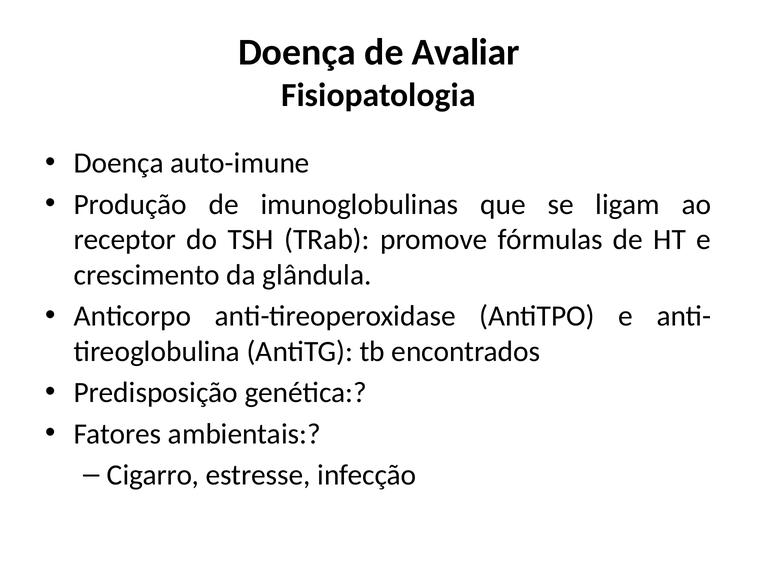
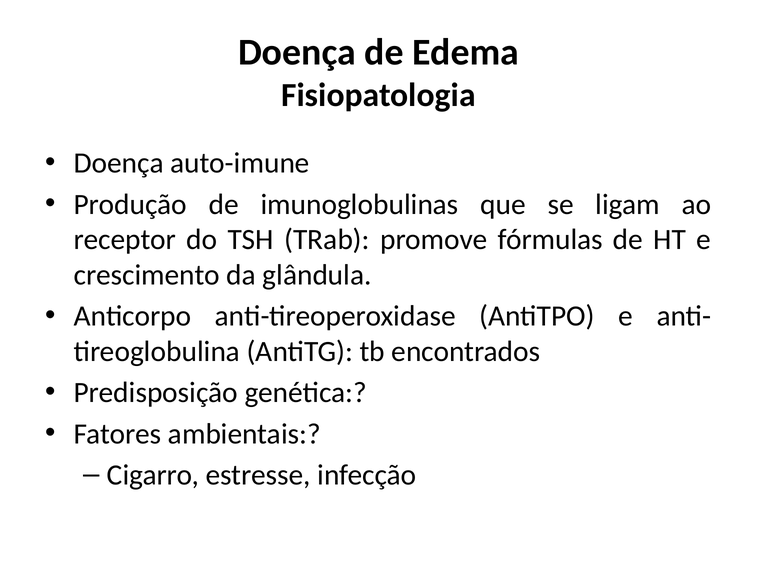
Avaliar: Avaliar -> Edema (466, 52)
